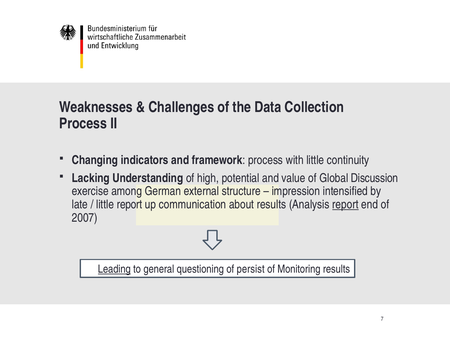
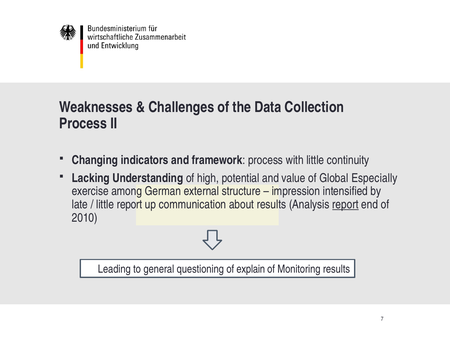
Discussion: Discussion -> Especially (374, 178)
2007: 2007 -> 2010 (85, 217)
Leading underline: present -> none (114, 269)
persist: persist -> explain (251, 269)
